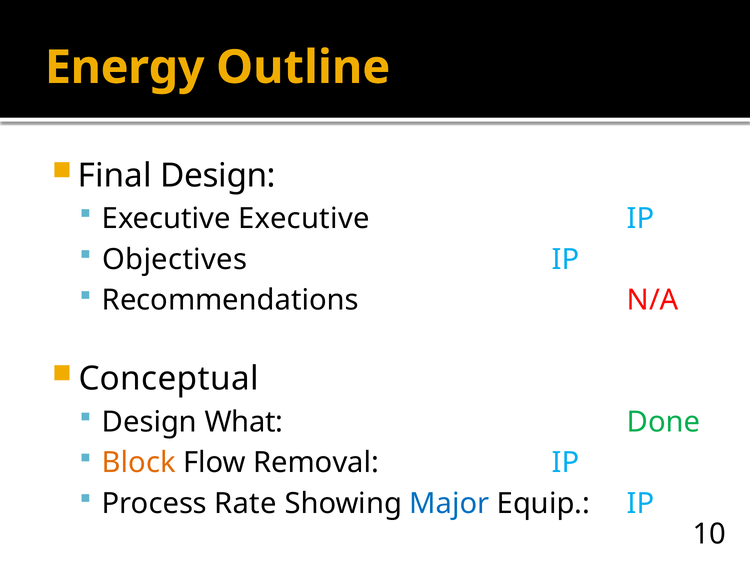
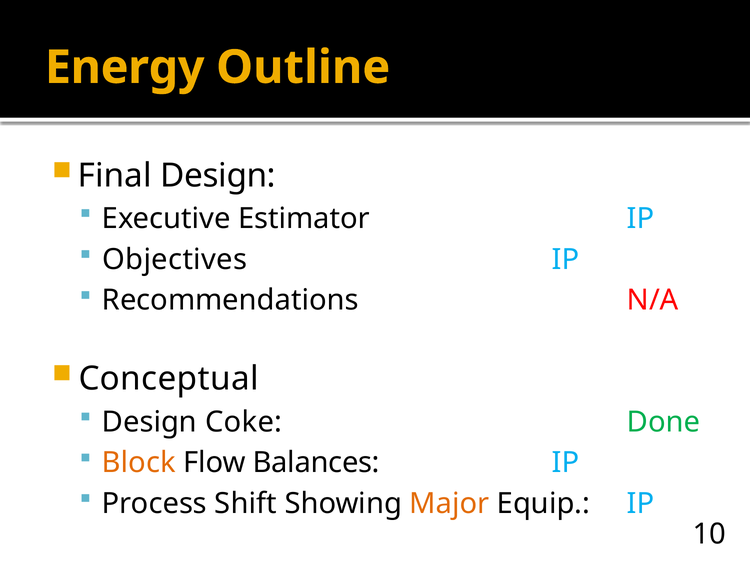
Executive Executive: Executive -> Estimator (304, 218)
What: What -> Coke (244, 422)
Removal: Removal -> Balances (316, 462)
Rate: Rate -> Shift (246, 503)
Major colour: blue -> orange (449, 503)
